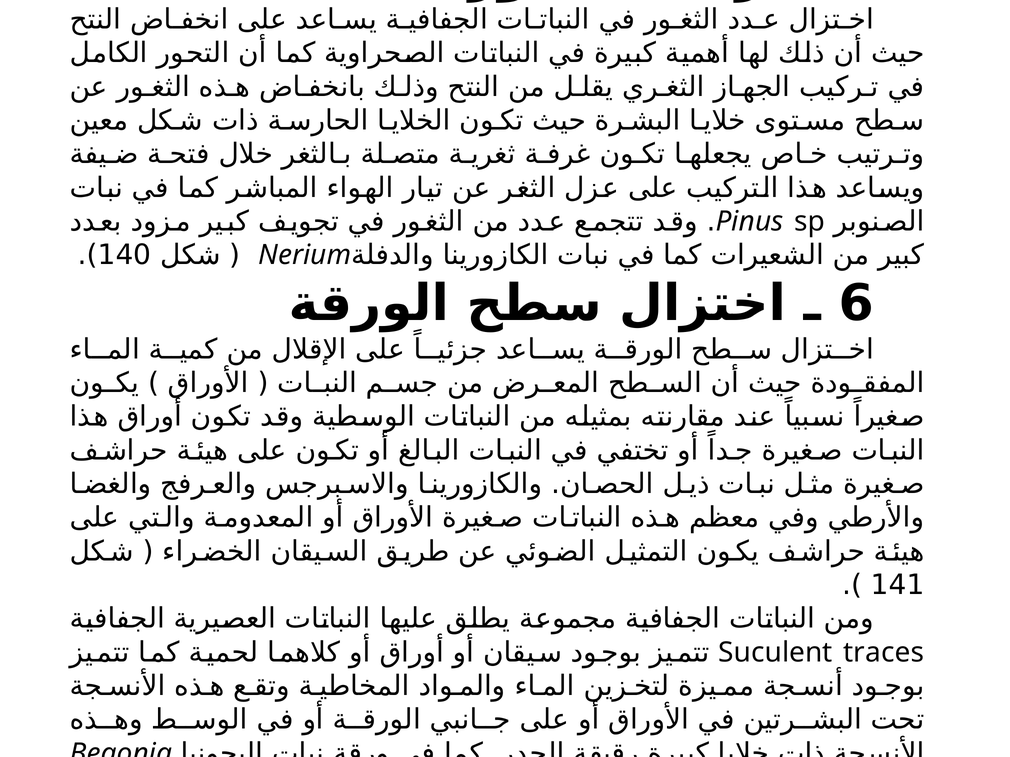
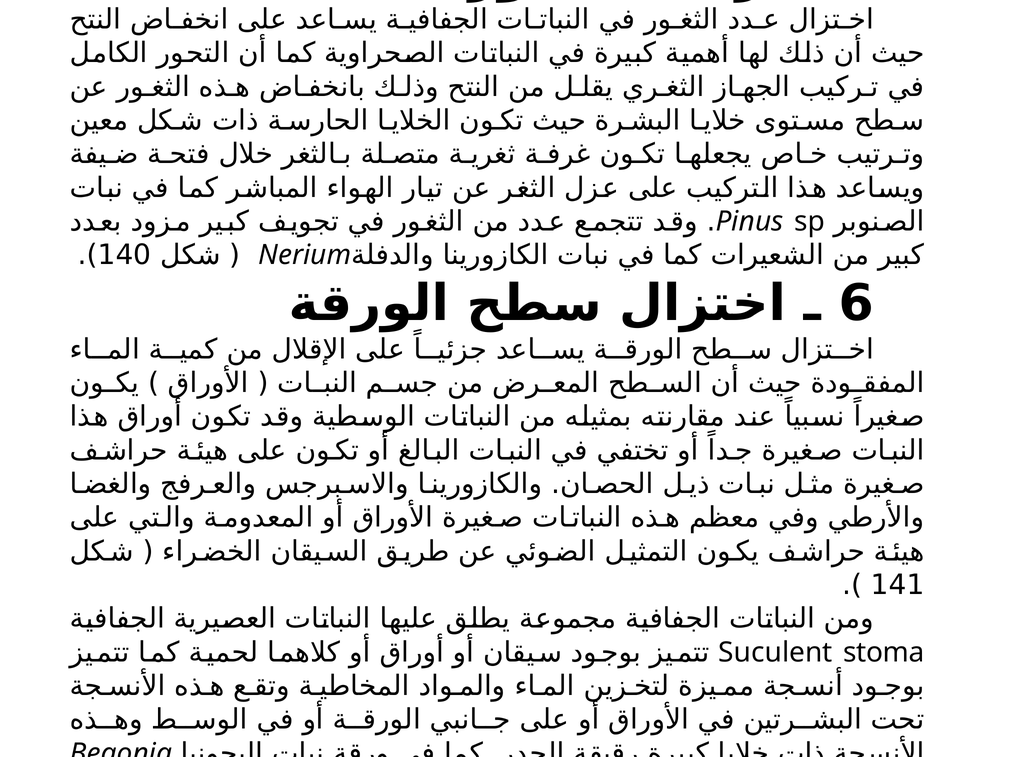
traces: traces -> stoma (884, 653)
